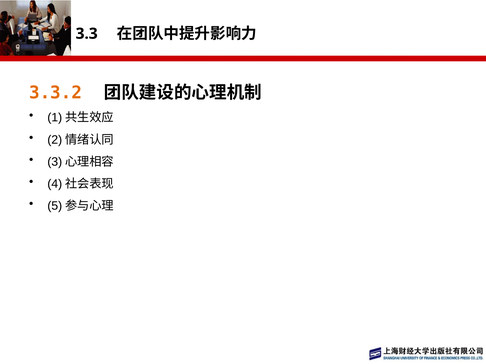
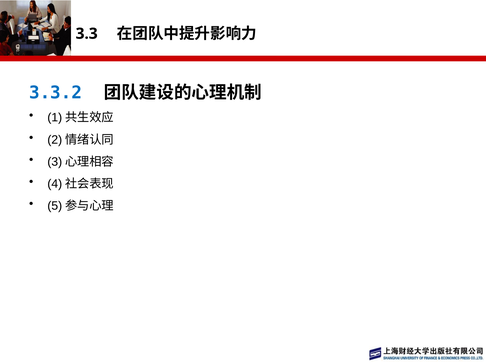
3.3.2 colour: orange -> blue (56, 93)
